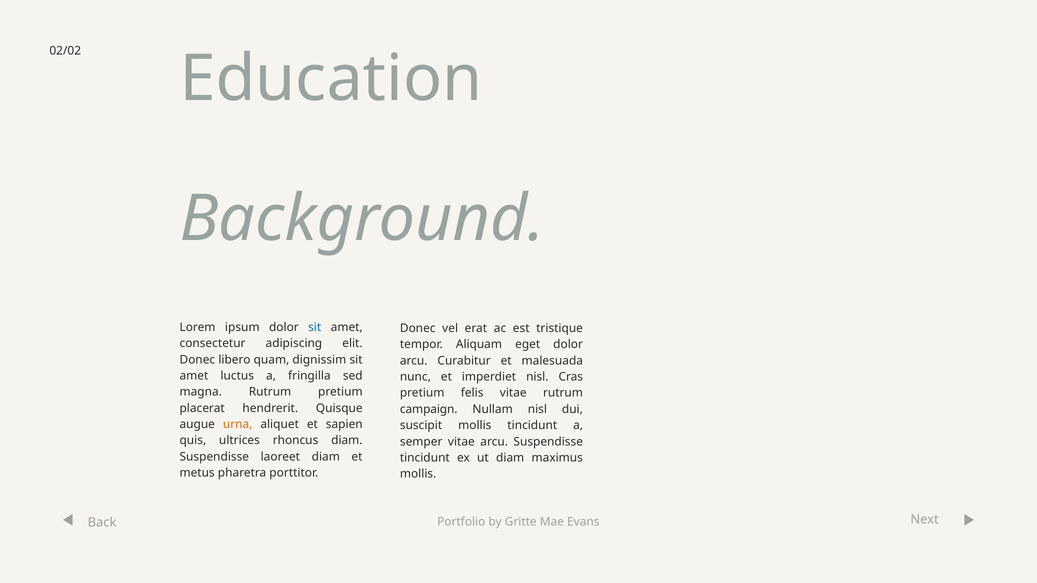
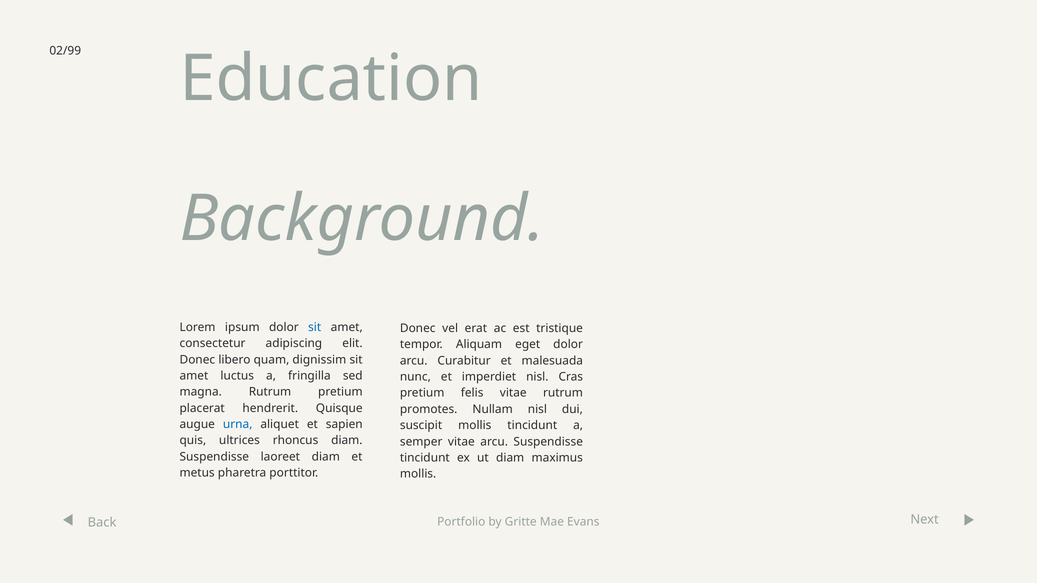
02/02: 02/02 -> 02/99 (65, 51)
campaign: campaign -> promotes (429, 409)
urna colour: orange -> blue (238, 425)
